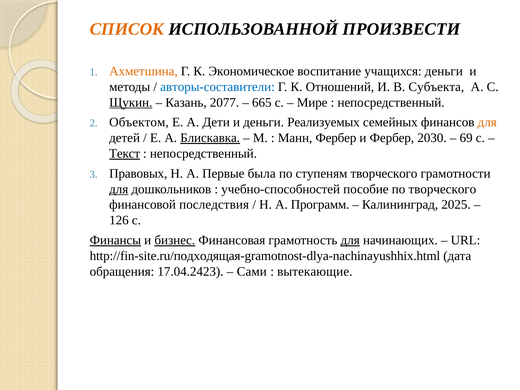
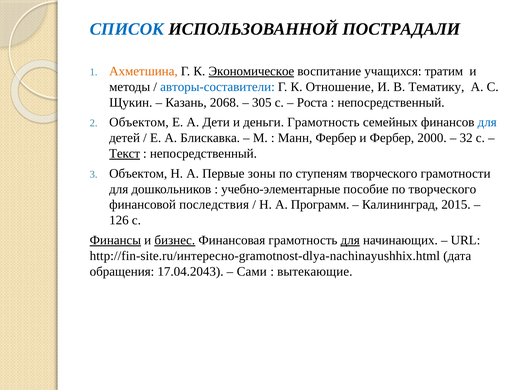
СПИСОК colour: orange -> blue (127, 29)
ПРОИЗВЕСТИ: ПРОИЗВЕСТИ -> ПОСТРАДАЛИ (402, 29)
Экономическое underline: none -> present (251, 71)
учащихся деньги: деньги -> тратим (444, 71)
Отношений: Отношений -> Отношение (340, 87)
Субъекта: Субъекта -> Тематику (436, 87)
Щукин underline: present -> none (131, 102)
2077: 2077 -> 2068 (225, 102)
665: 665 -> 305 (262, 102)
Мире: Мире -> Роста (312, 102)
деньги Реализуемых: Реализуемых -> Грамотность (323, 122)
для colour: orange -> blue (487, 122)
Блискавка underline: present -> none (210, 138)
2030: 2030 -> 2000 (432, 138)
69: 69 -> 32 (466, 138)
Правовых: Правовых -> Объектом (138, 173)
была: была -> зоны (262, 173)
для underline: present -> none (119, 189)
учебно-способностей: учебно-способностей -> учебно-элементарные (281, 189)
2025: 2025 -> 2015 (456, 205)
http://fin-site.ru/подходящая-gramotnost-dlya-nachinayushhix.html: http://fin-site.ru/подходящая-gramotnost-dlya-nachinayushhix.html -> http://fin-site.ru/интересно-gramotnost-dlya-nachinayushhix.html (265, 256)
17.04.2423: 17.04.2423 -> 17.04.2043 (191, 271)
